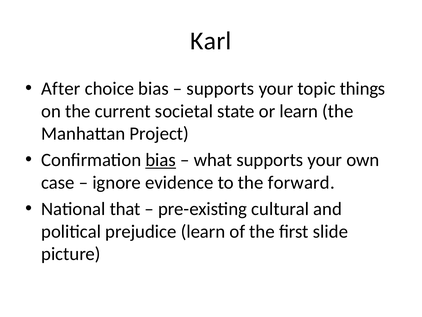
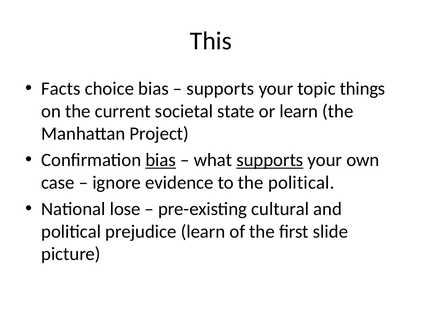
Karl: Karl -> This (211, 41)
After: After -> Facts (61, 89)
supports underline: none -> present (270, 160)
the forward: forward -> political (301, 182)
that: that -> lose (125, 209)
